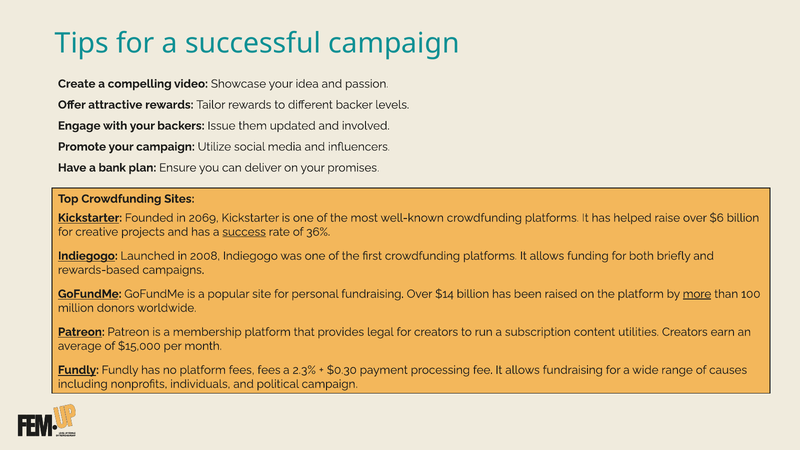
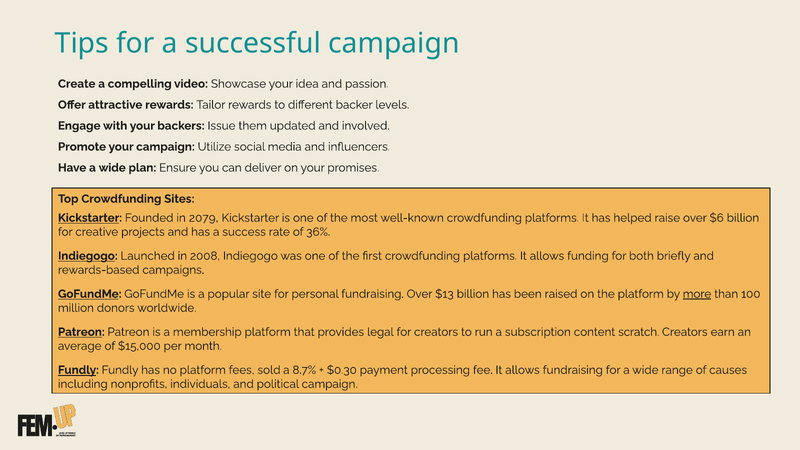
Have a bank: bank -> wide (112, 168)
2069: 2069 -> 2079 (204, 218)
success underline: present -> none (244, 232)
$14: $14 -> $13 (444, 294)
utilities: utilities -> scratch (639, 332)
fees fees: fees -> sold (269, 370)
2.3%: 2.3% -> 8.7% (304, 370)
